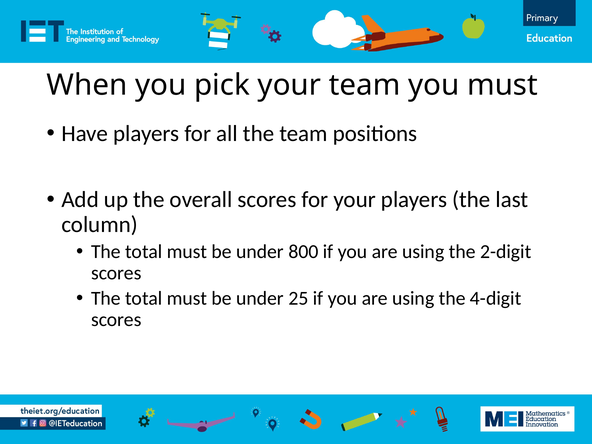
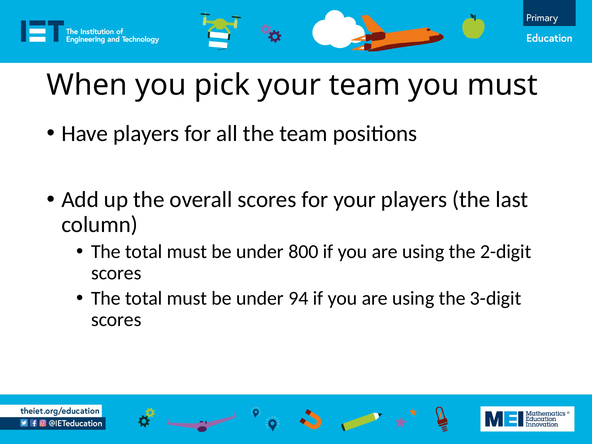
25: 25 -> 94 (298, 298)
4-digit: 4-digit -> 3-digit (496, 298)
